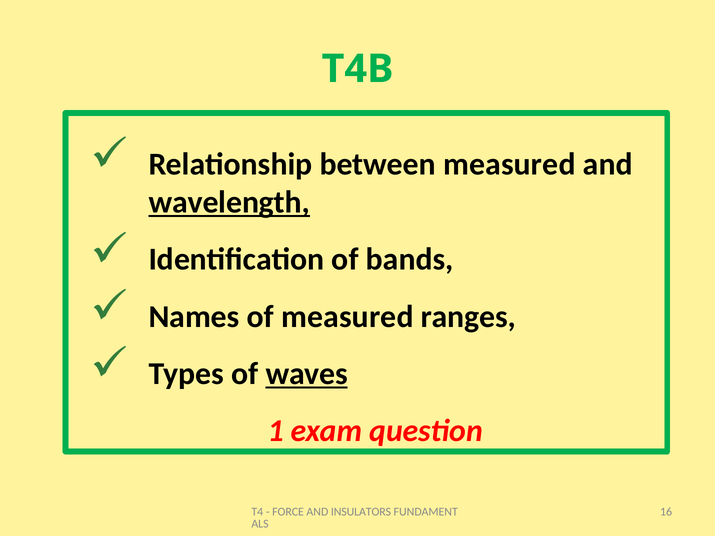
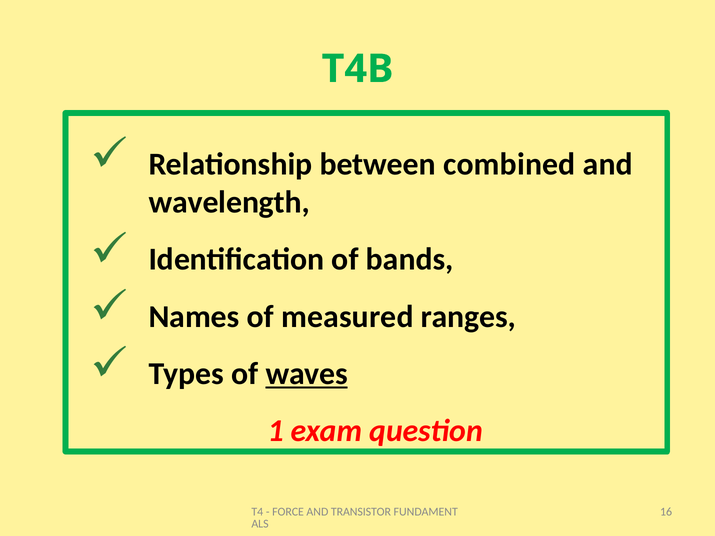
between measured: measured -> combined (509, 164)
wavelength underline: present -> none (229, 202)
INSULATORS: INSULATORS -> TRANSISTOR (361, 512)
